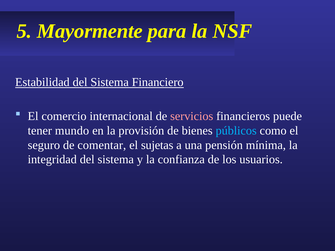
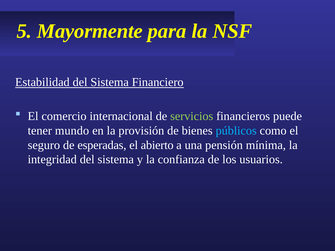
servicios colour: pink -> light green (192, 116)
comentar: comentar -> esperadas (102, 145)
sujetas: sujetas -> abierto (157, 145)
